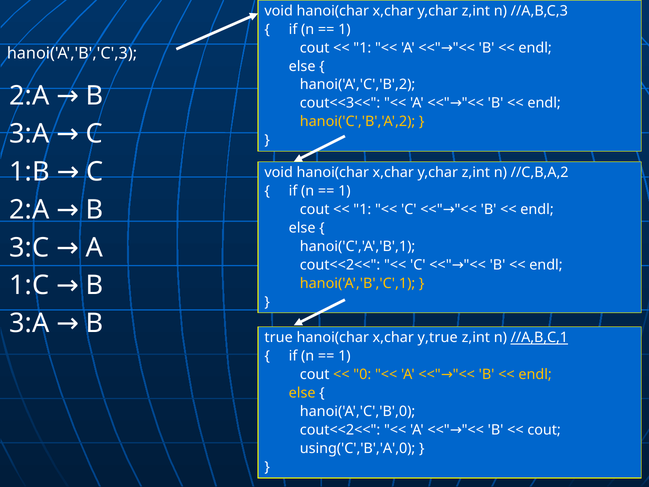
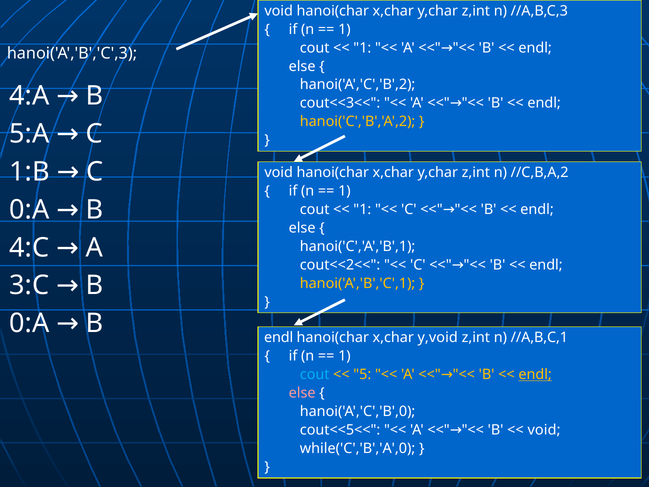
2:A: 2:A -> 4:A (29, 96)
3:A: 3:A -> 5:A (29, 134)
2:A: 2:A -> 0:A (29, 210)
3:C: 3:C -> 4:C (29, 247)
1:C: 1:C -> 3:C (29, 285)
3:A: 3:A -> 0:A (29, 323)
true: true -> endl (279, 338)
y,true: y,true -> y,void (438, 338)
//A,B,C,1 underline: present -> none (539, 338)
cout colour: white -> light blue (315, 374)
0: 0 -> 5 (362, 374)
endl underline: none -> present (535, 374)
else colour: yellow -> pink (302, 393)
cout<<2<<: cout<<2<< -> cout<<5<< (340, 430)
cout: cout -> void (544, 430)
using('C','B','A',0: using('C','B','A',0 -> while('C','B','A',0 (358, 448)
